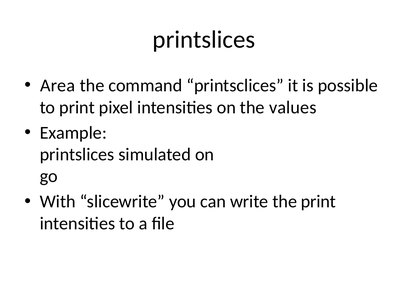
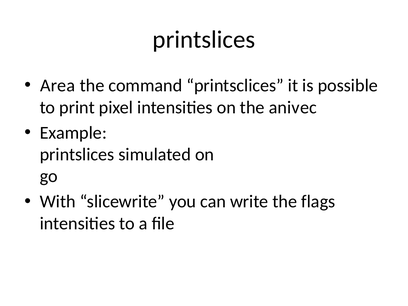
values: values -> anivec (293, 107)
the print: print -> flags (318, 202)
